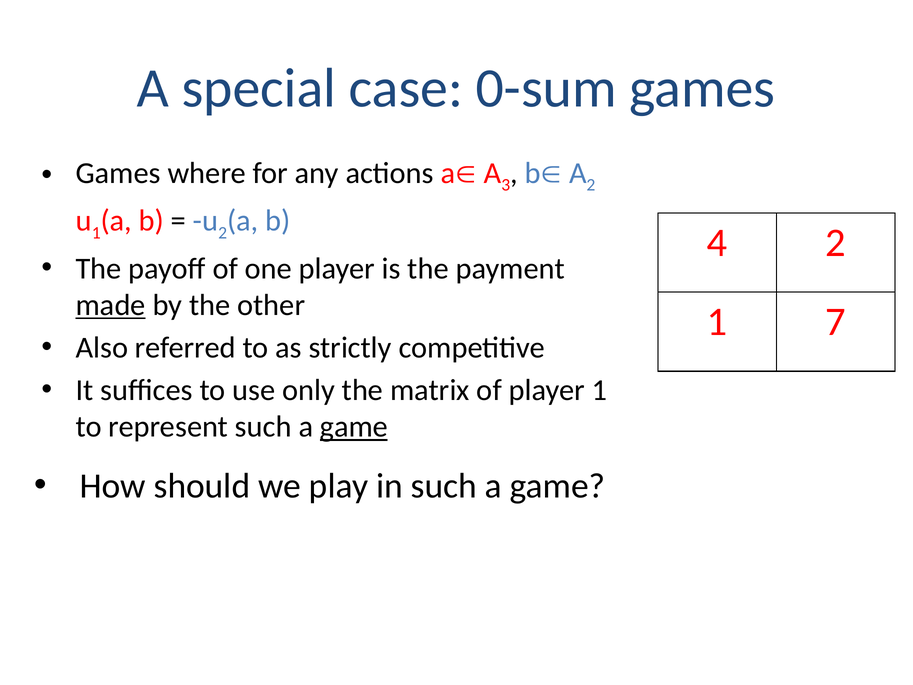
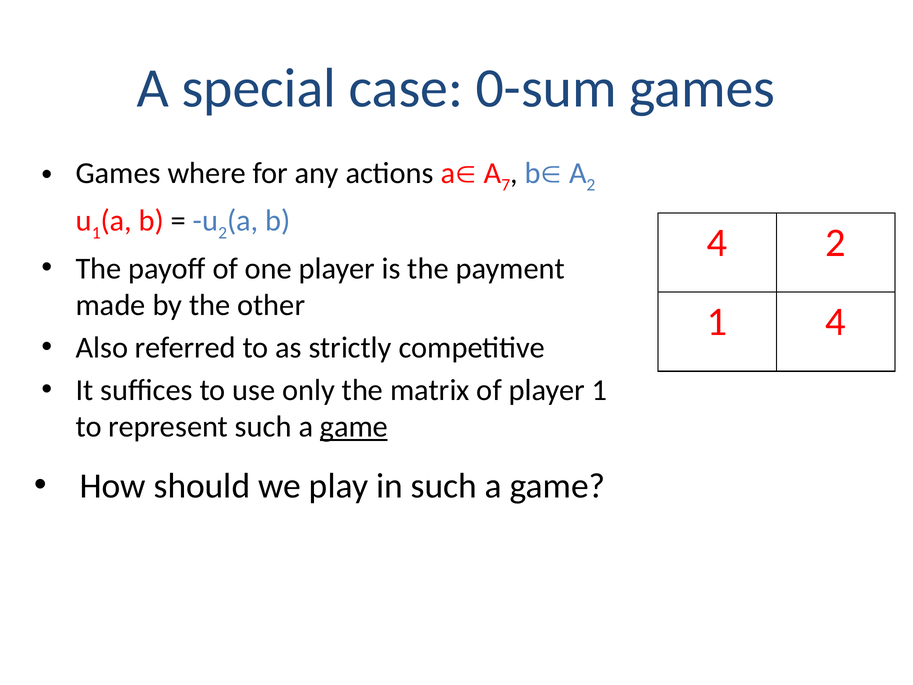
3: 3 -> 7 (506, 185)
made underline: present -> none (111, 305)
1 7: 7 -> 4 (836, 322)
